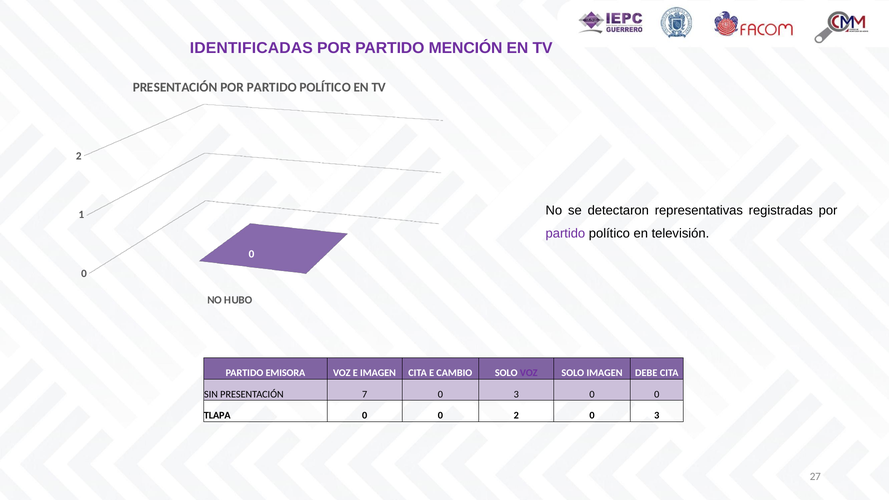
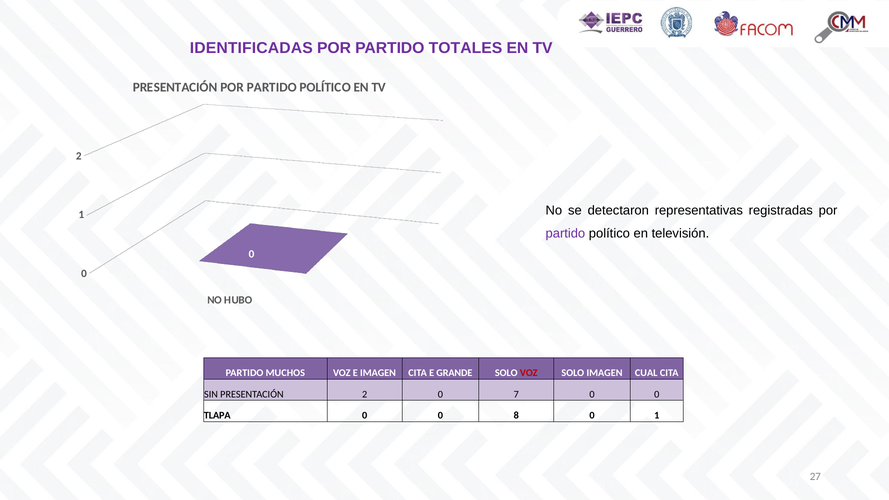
MENCIÓN: MENCIÓN -> TOTALES (466, 48)
EMISORA: EMISORA -> MUCHOS (285, 373)
CAMBIO: CAMBIO -> GRANDE (454, 373)
VOZ colour: purple -> red (529, 373)
DEBE: DEBE -> CUAL (646, 373)
PRESENTACIÓN 7: 7 -> 2 (365, 394)
3: 3 -> 7 (516, 394)
0 2: 2 -> 8 (516, 416)
3: 3 -> 1 (657, 416)
